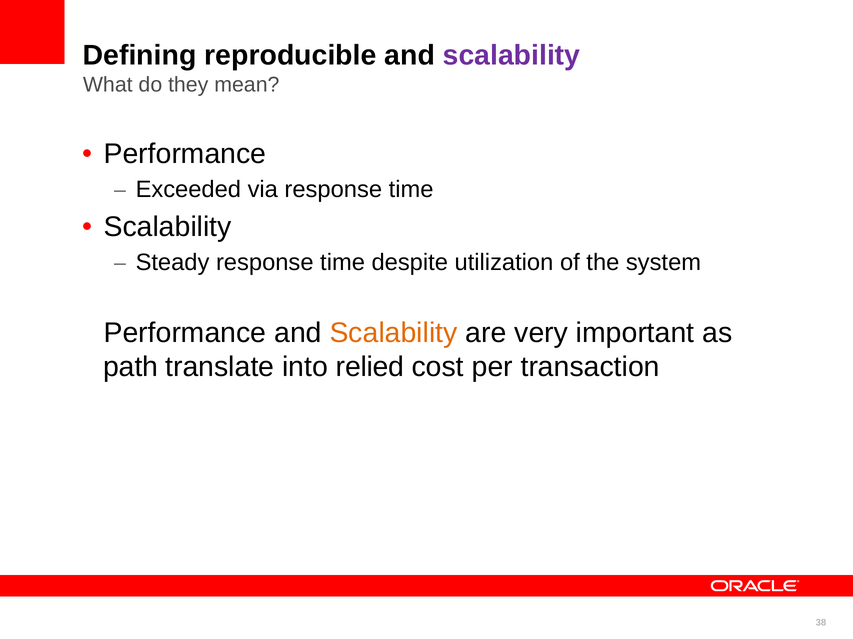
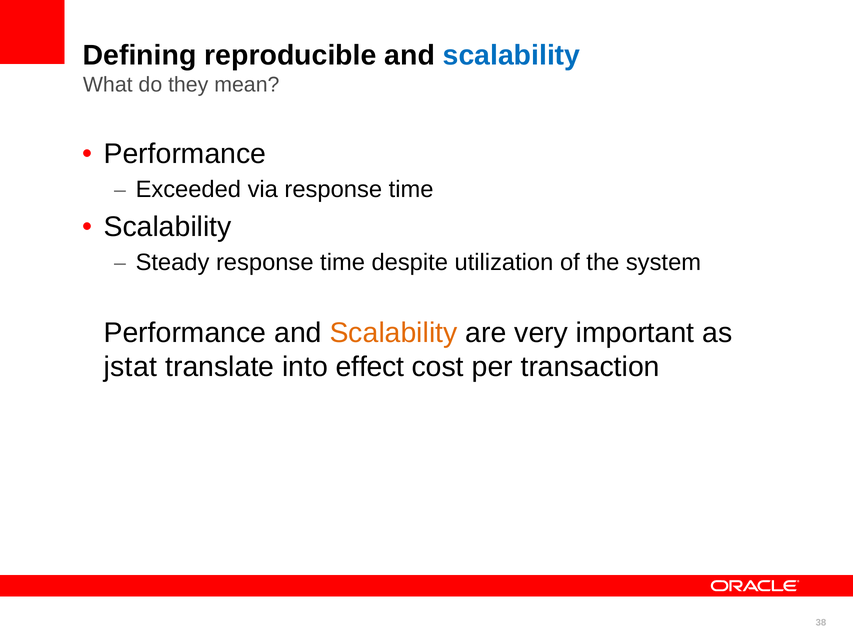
scalability colour: purple -> blue (511, 55)
path: path -> jstat (130, 367)
relied: relied -> effect (370, 367)
